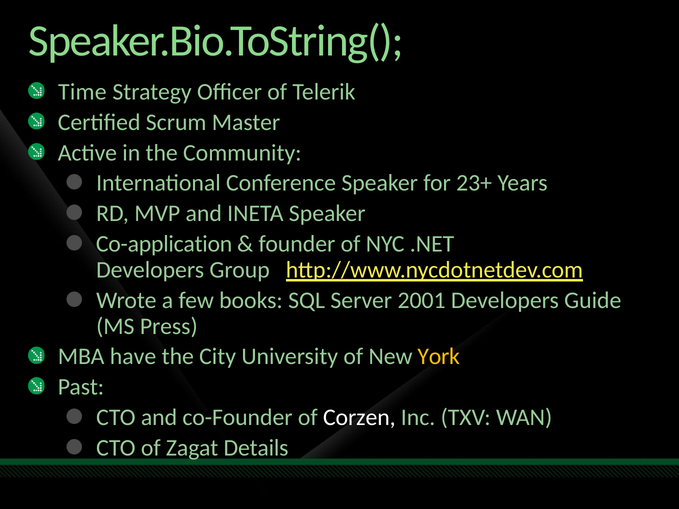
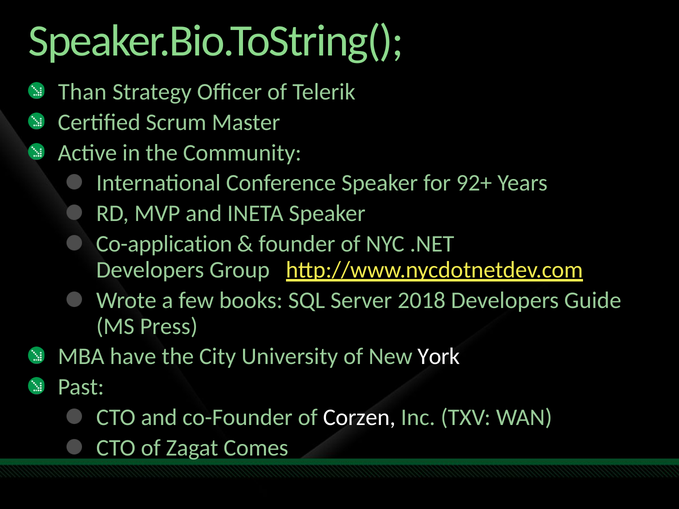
Time: Time -> Than (82, 92)
23+: 23+ -> 92+ (474, 183)
2001: 2001 -> 2018 (422, 301)
York colour: yellow -> white (439, 357)
Details: Details -> Comes (256, 448)
